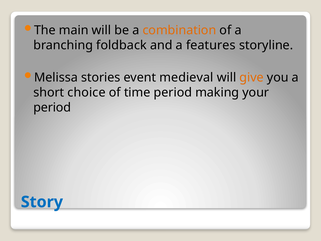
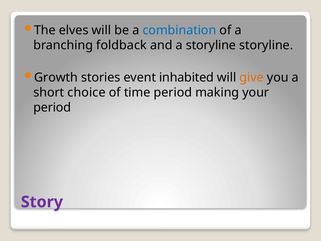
main: main -> elves (74, 30)
combination colour: orange -> blue (179, 30)
a features: features -> storyline (211, 45)
Melissa: Melissa -> Growth (56, 77)
medieval: medieval -> inhabited (186, 77)
Story colour: blue -> purple (42, 202)
